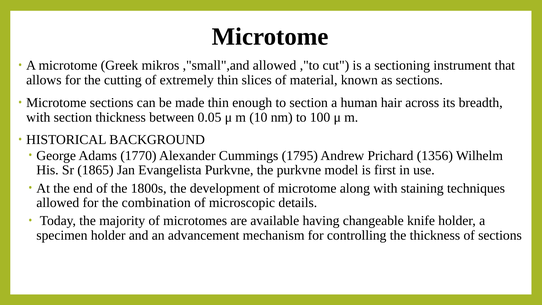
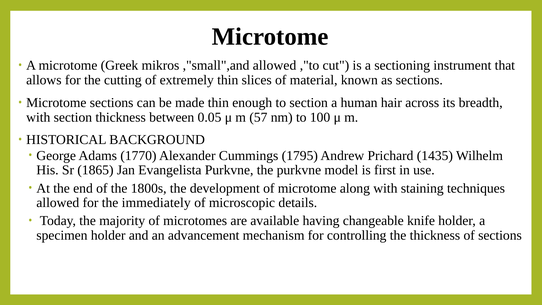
10: 10 -> 57 (258, 117)
1356: 1356 -> 1435 (435, 155)
combination: combination -> immediately (156, 203)
